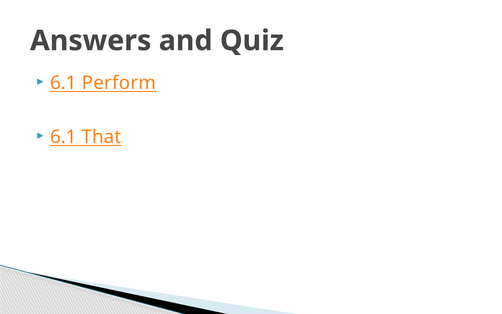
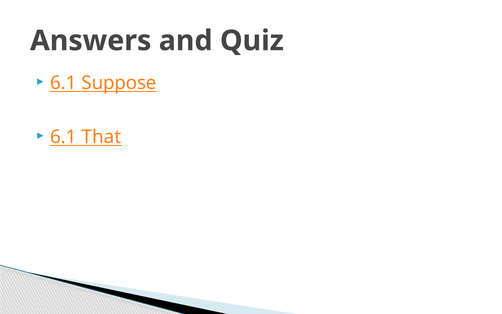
Perform: Perform -> Suppose (119, 83)
